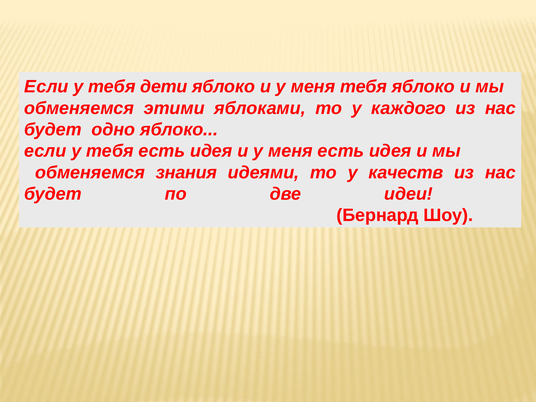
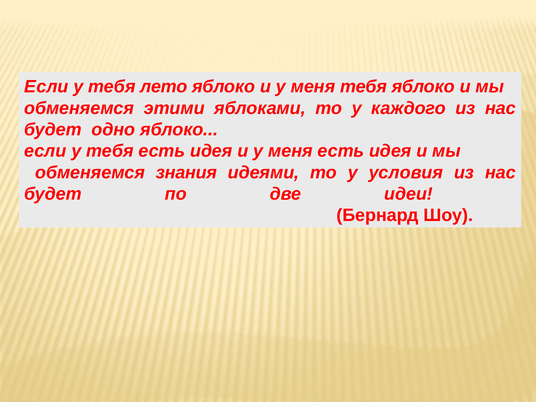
дети: дети -> лето (164, 87)
качеств: качеств -> условия (406, 172)
